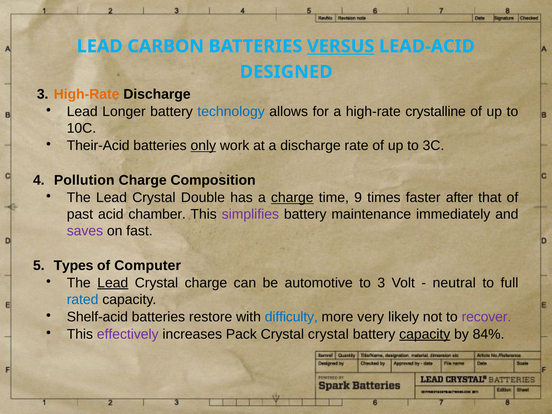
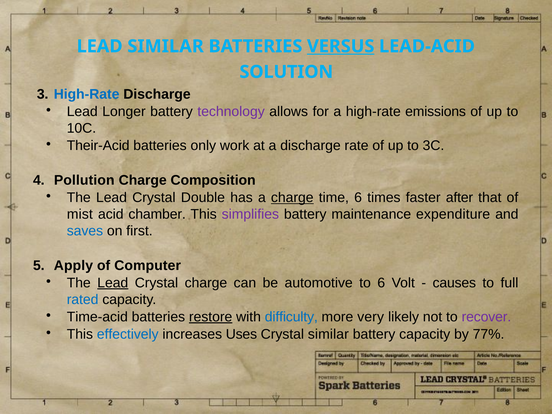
LEAD CARBON: CARBON -> SIMILAR (166, 46)
DESIGNED: DESIGNED -> SOLUTION (286, 72)
High-Rate colour: orange -> blue (87, 94)
technology colour: blue -> purple (231, 112)
crystalline: crystalline -> emissions (436, 112)
only underline: present -> none (203, 146)
time 9: 9 -> 6 (358, 198)
past: past -> mist (80, 214)
immediately: immediately -> expenditure (453, 214)
saves colour: purple -> blue (85, 231)
fast: fast -> first (139, 231)
Types: Types -> Apply (73, 266)
to 3: 3 -> 6 (381, 283)
neutral: neutral -> causes (454, 283)
Shelf-acid: Shelf-acid -> Time-acid (97, 317)
restore underline: none -> present (211, 317)
effectively colour: purple -> blue (128, 334)
Pack: Pack -> Uses (241, 334)
Crystal crystal: crystal -> similar (328, 334)
capacity underline: present -> none (425, 334)
84%: 84% -> 77% (489, 334)
